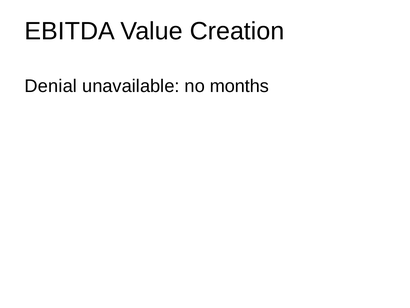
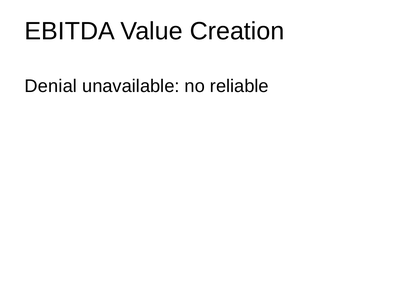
months: months -> reliable (239, 86)
